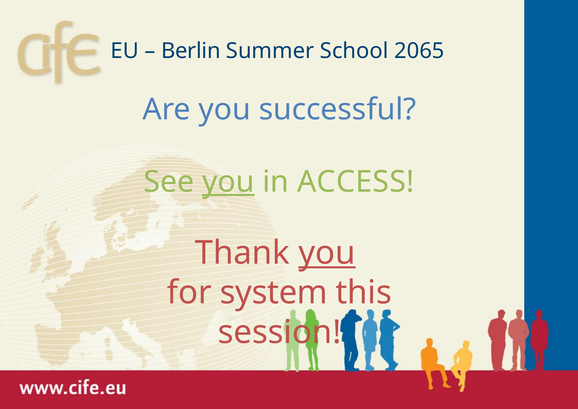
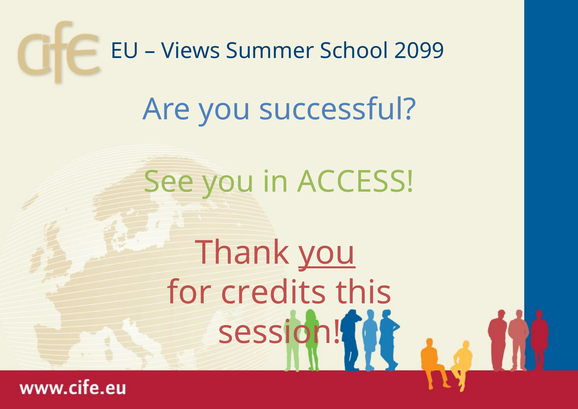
Berlin: Berlin -> Views (191, 51)
2065: 2065 -> 2099 (419, 51)
you underline: present -> none (228, 182)
system: system -> credits (273, 293)
